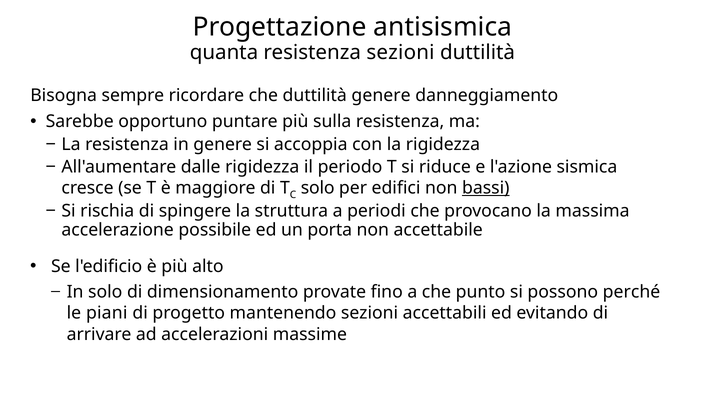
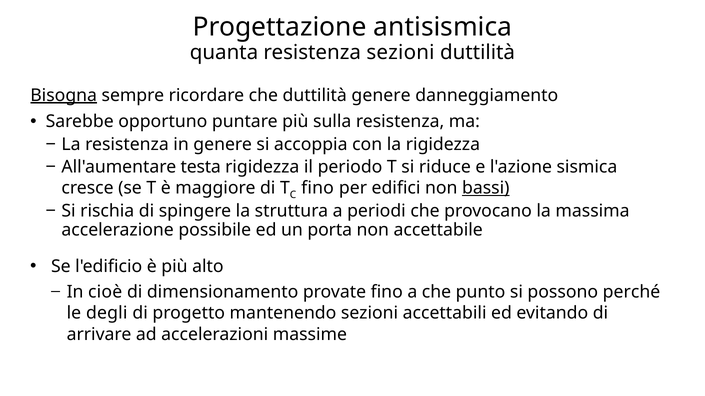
Bisogna underline: none -> present (64, 95)
dalle: dalle -> testa (201, 167)
solo: solo -> fino (318, 188)
In solo: solo -> cioè (105, 292)
piani: piani -> degli (107, 314)
